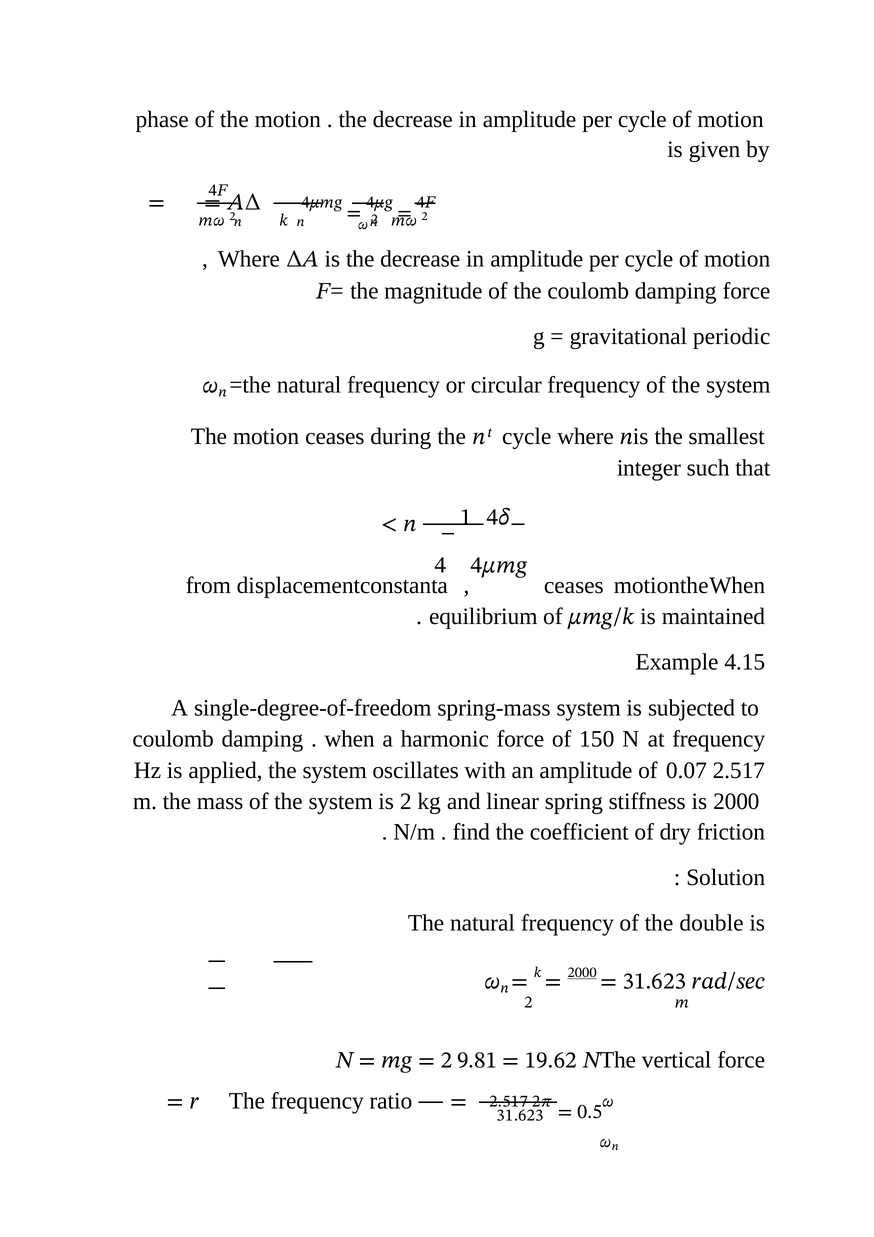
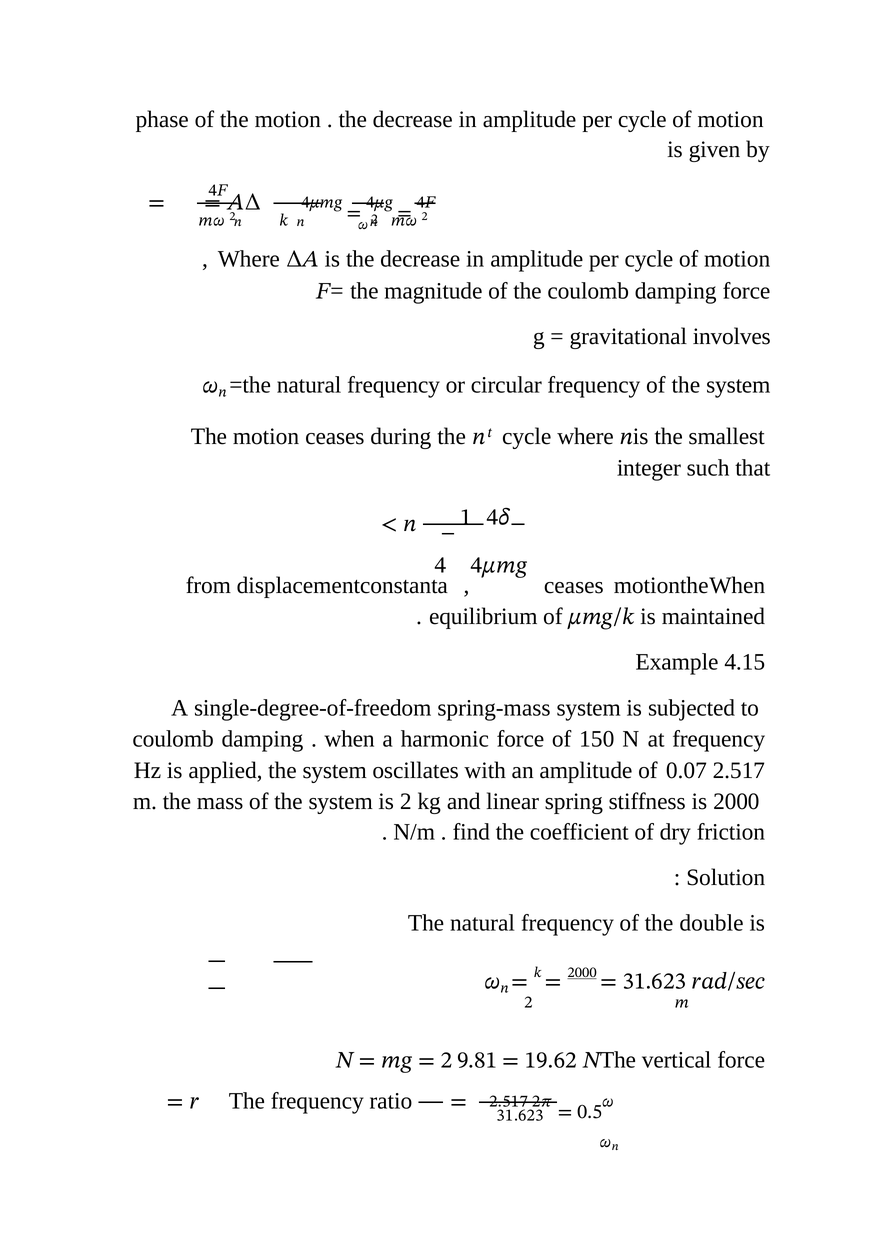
periodic: periodic -> involves (732, 337)
